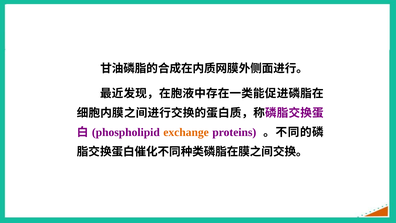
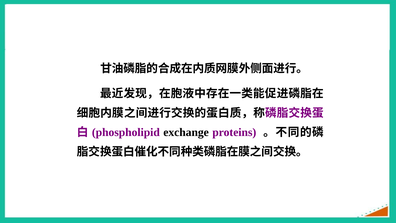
exchange colour: orange -> black (186, 132)
